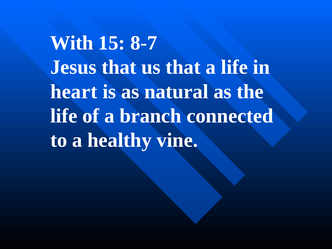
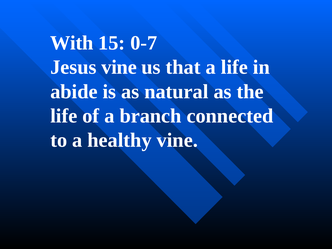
8-7: 8-7 -> 0-7 (144, 43)
Jesus that: that -> vine (119, 67)
heart: heart -> abide (74, 92)
